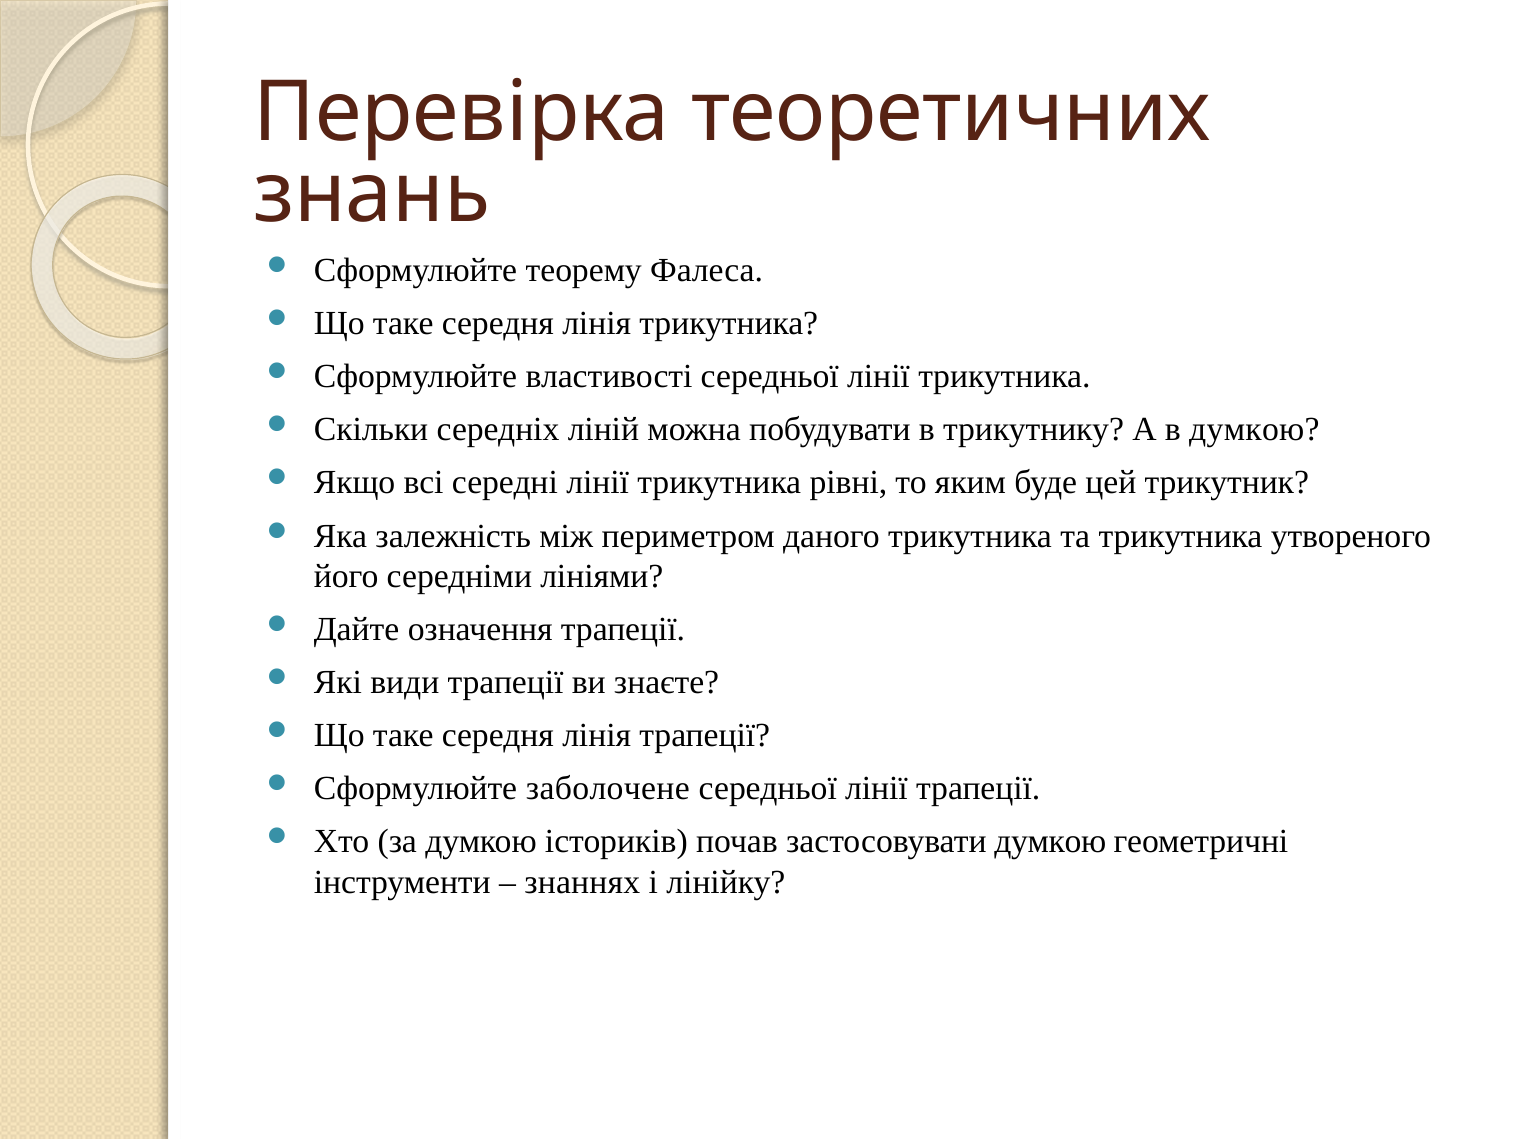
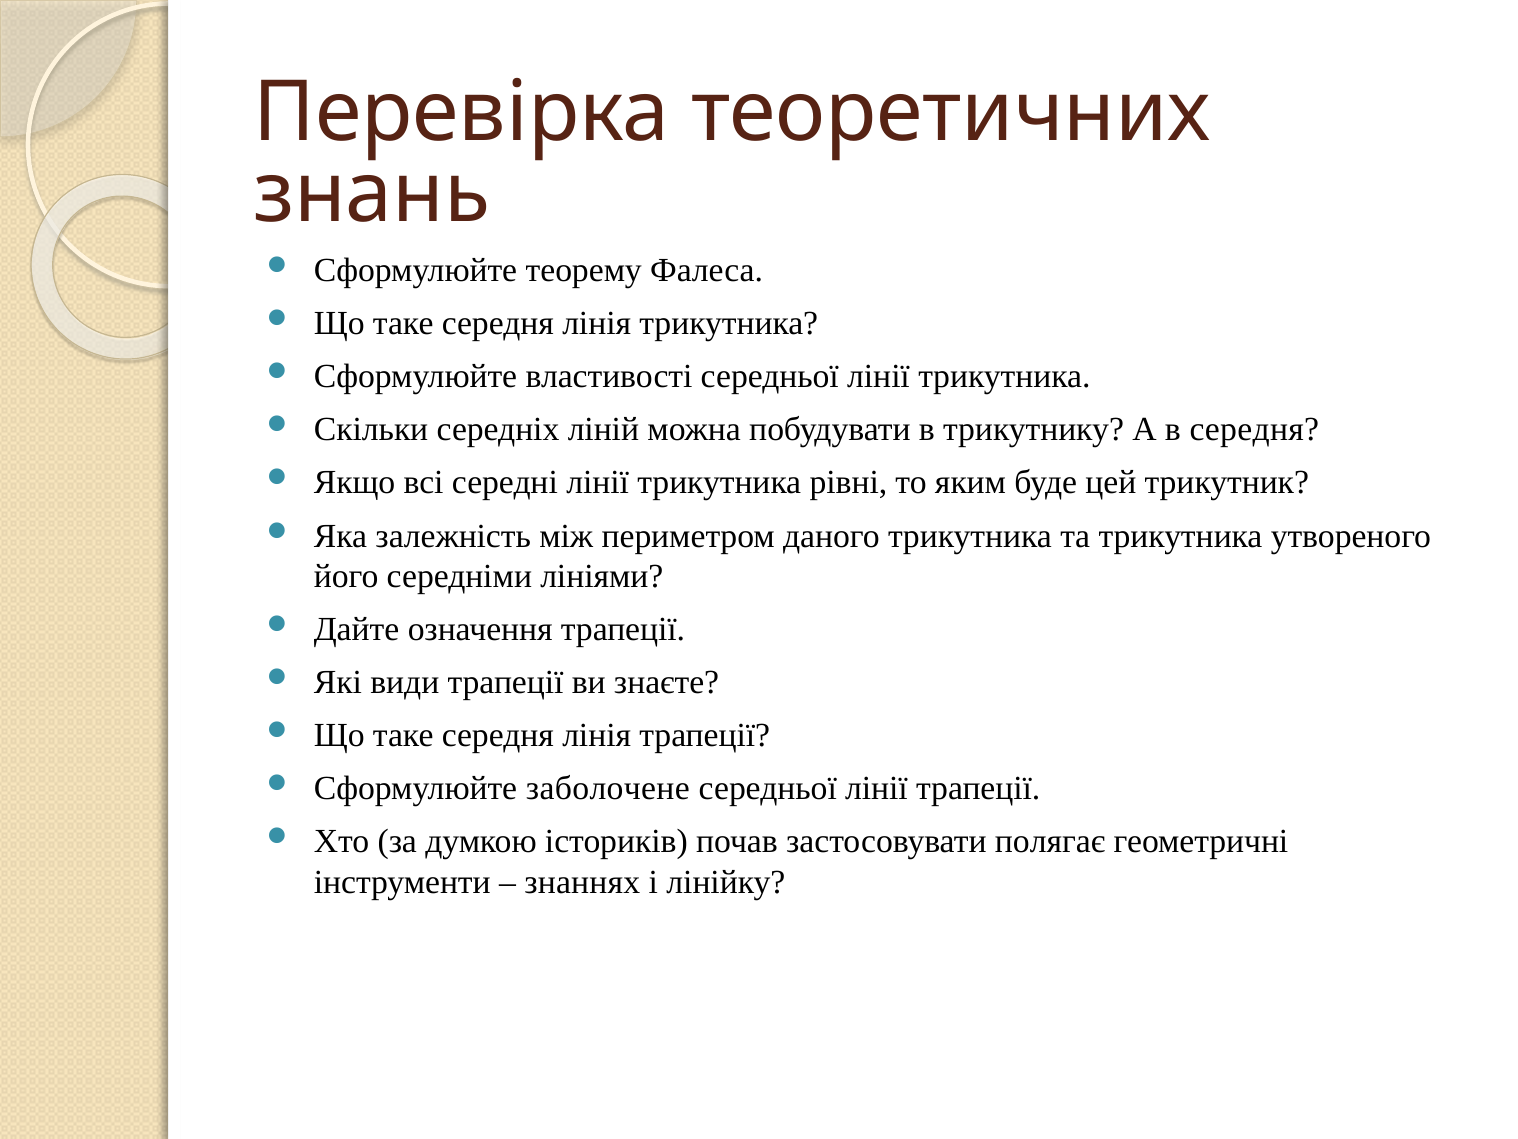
в думкою: думкою -> середня (1254, 430)
застосовувати думкою: думкою -> полягає (1050, 841)
